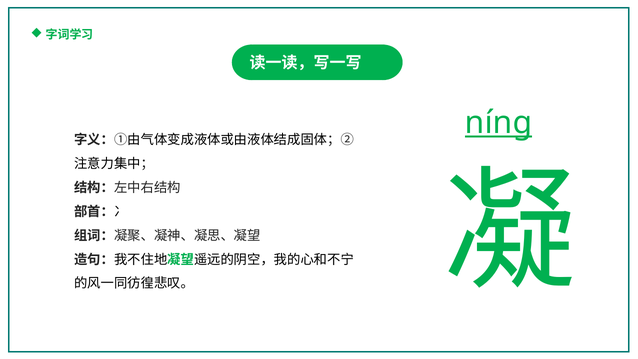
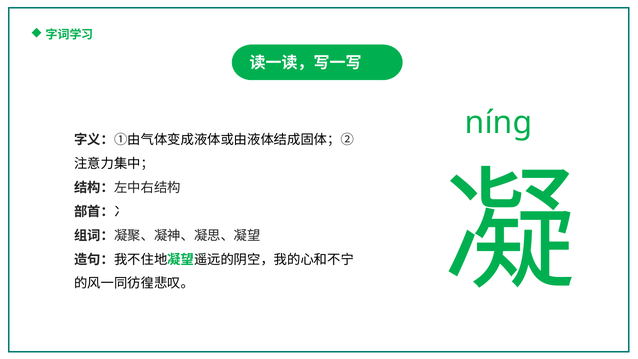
níng underline: present -> none (499, 123)
